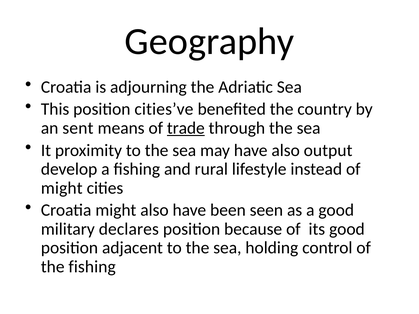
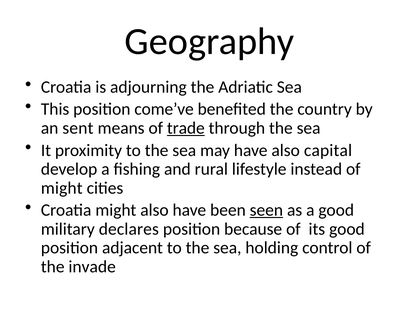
cities’ve: cities’ve -> come’ve (164, 109)
output: output -> capital (328, 150)
seen underline: none -> present (266, 210)
the fishing: fishing -> invade (92, 267)
